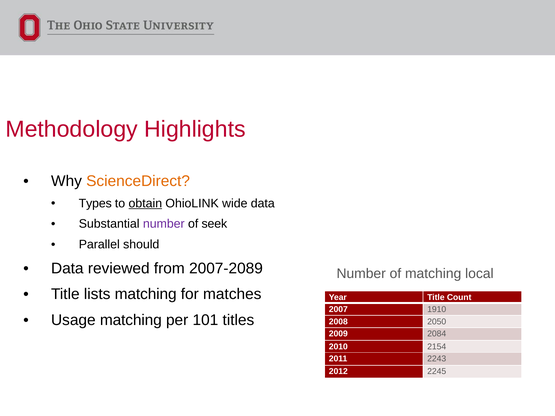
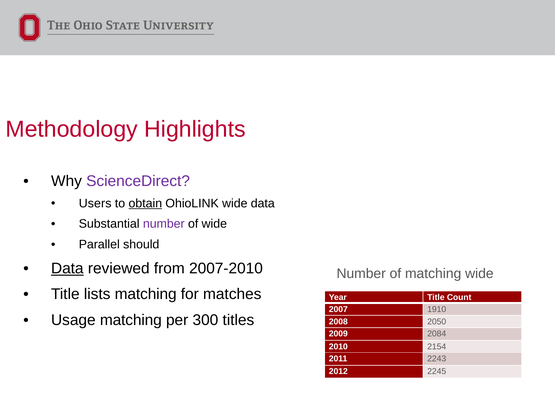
ScienceDirect colour: orange -> purple (138, 181)
Types: Types -> Users (95, 203)
of seek: seek -> wide (214, 224)
Data underline: none -> present (67, 269)
2007-2089: 2007-2089 -> 2007-2010 (226, 269)
matching local: local -> wide (479, 274)
101: 101 -> 300 (205, 320)
